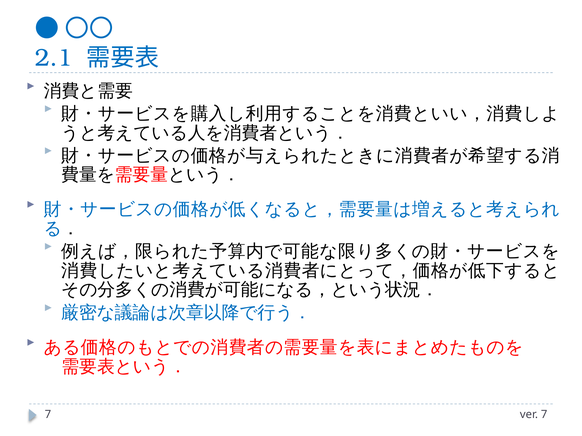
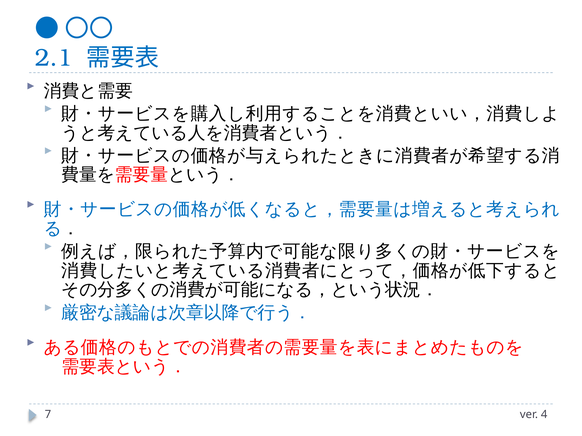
ver 7: 7 -> 4 (544, 415)
